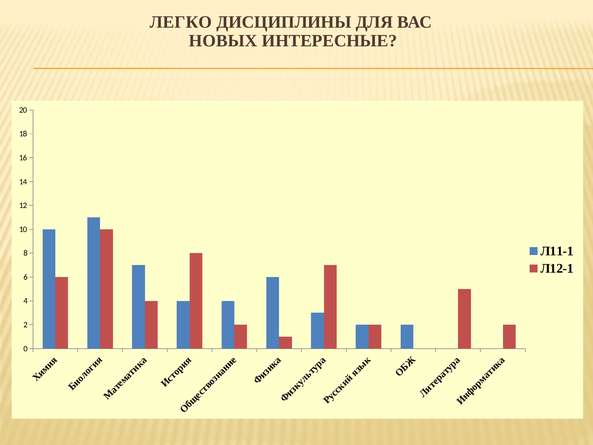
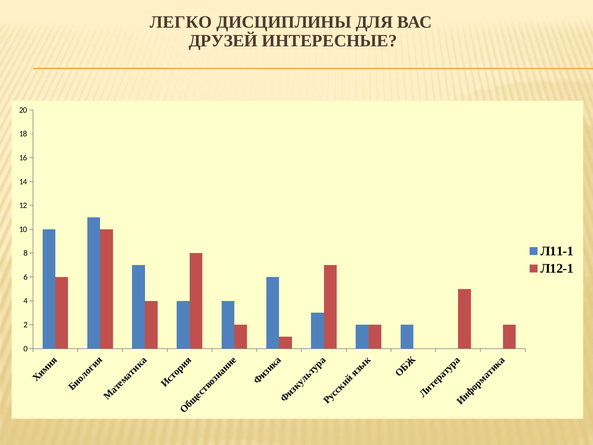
НОВЫХ: НОВЫХ -> ДРУЗЕЙ (223, 41)
